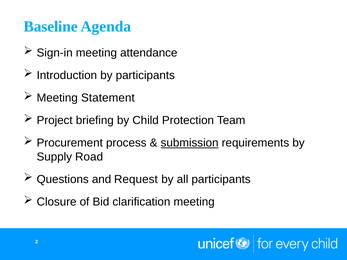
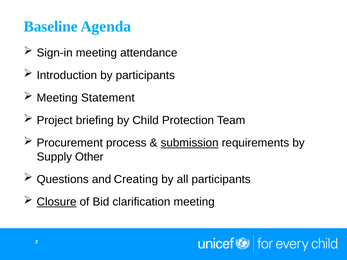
Road: Road -> Other (89, 157)
Request: Request -> Creating (136, 179)
Closure underline: none -> present (57, 202)
